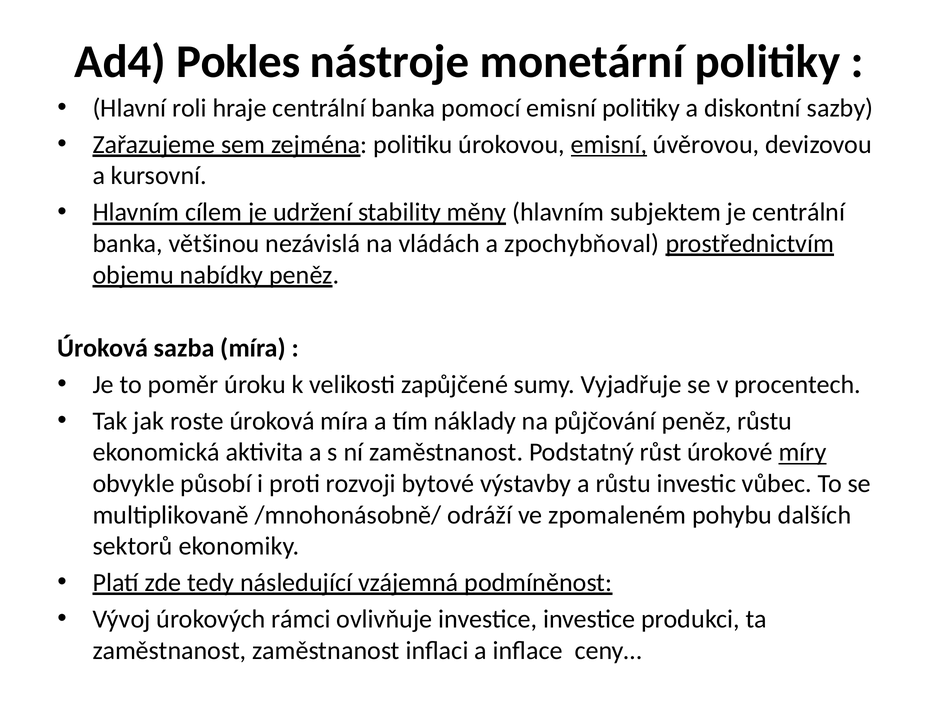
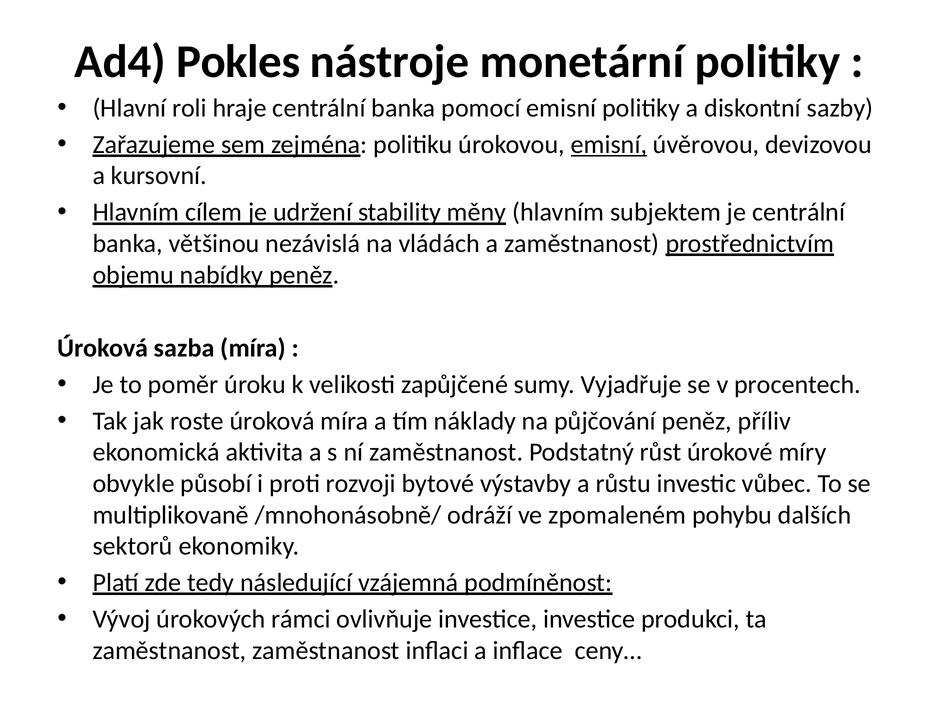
a zpochybňoval: zpochybňoval -> zaměstnanost (582, 244)
peněz růstu: růstu -> příliv (764, 421)
míry underline: present -> none (802, 452)
